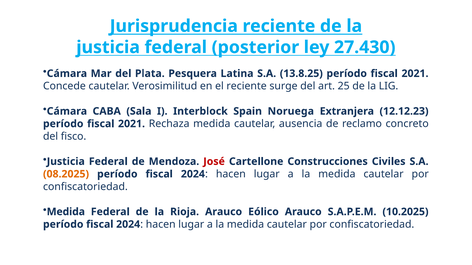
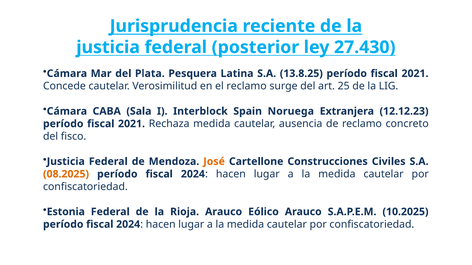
el reciente: reciente -> reclamo (247, 86)
José colour: red -> orange (214, 162)
Medida: Medida -> Estonia (66, 212)
